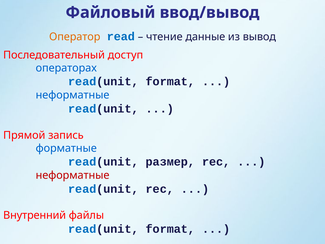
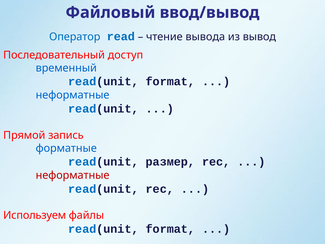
Оператор colour: orange -> blue (75, 37)
данные: данные -> вывода (205, 37)
операторах: операторах -> временный (66, 68)
Внутренний: Внутренний -> Используем (35, 215)
